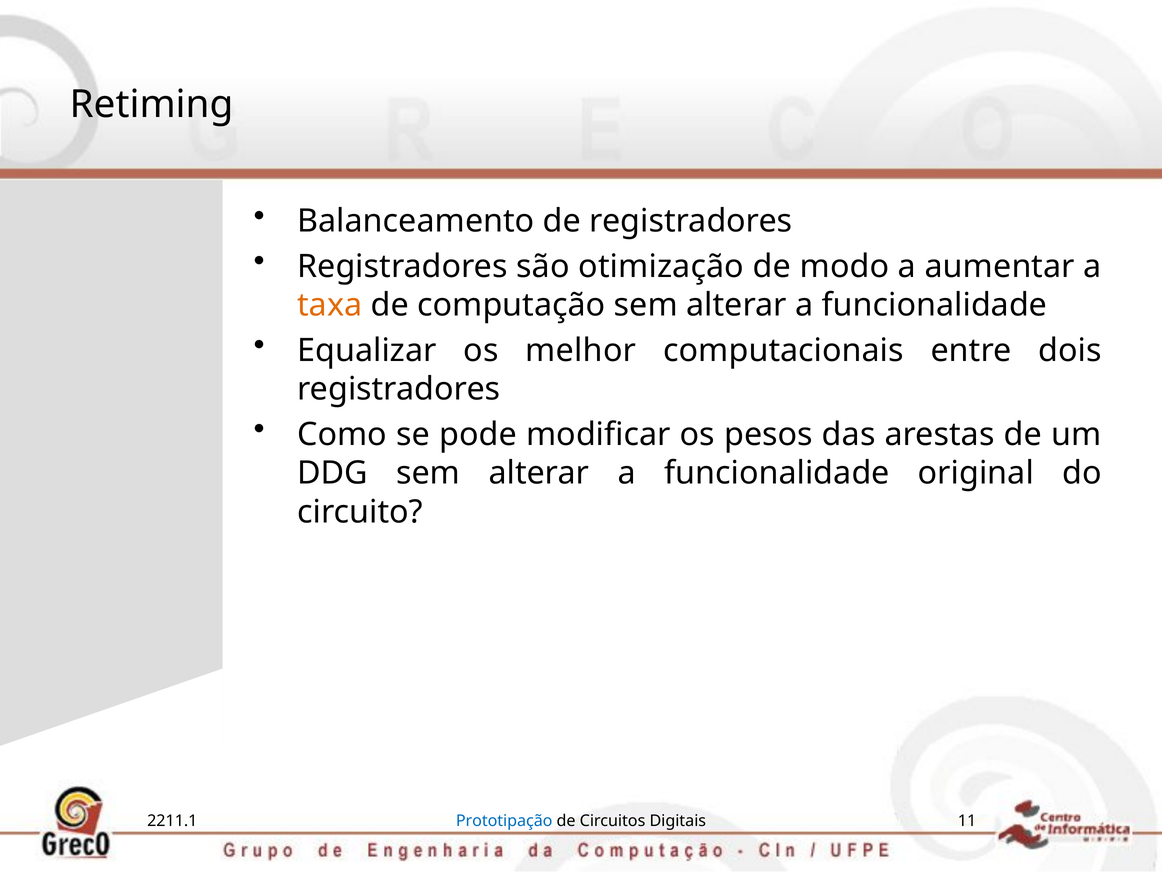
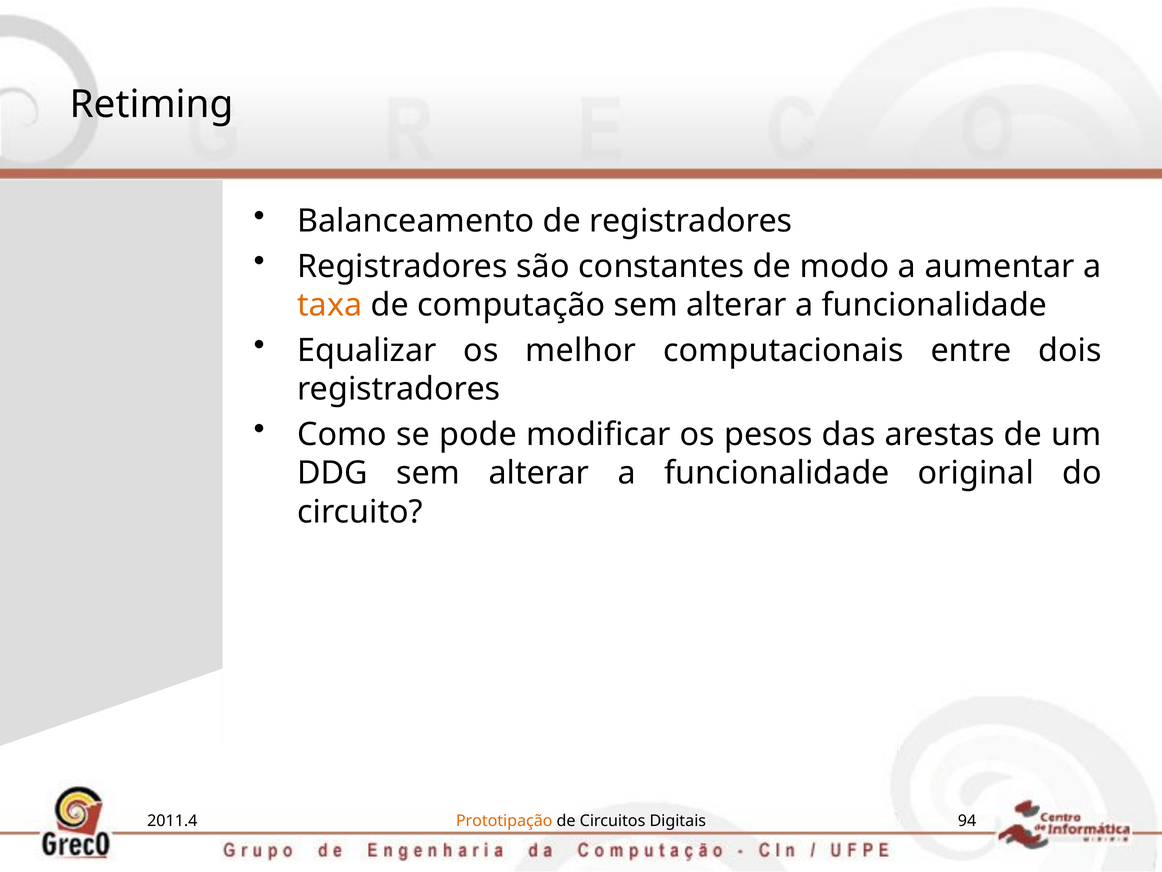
otimização: otimização -> constantes (661, 266)
2211.1: 2211.1 -> 2011.4 (172, 820)
Prototipação colour: blue -> orange (504, 820)
11: 11 -> 94 (967, 820)
